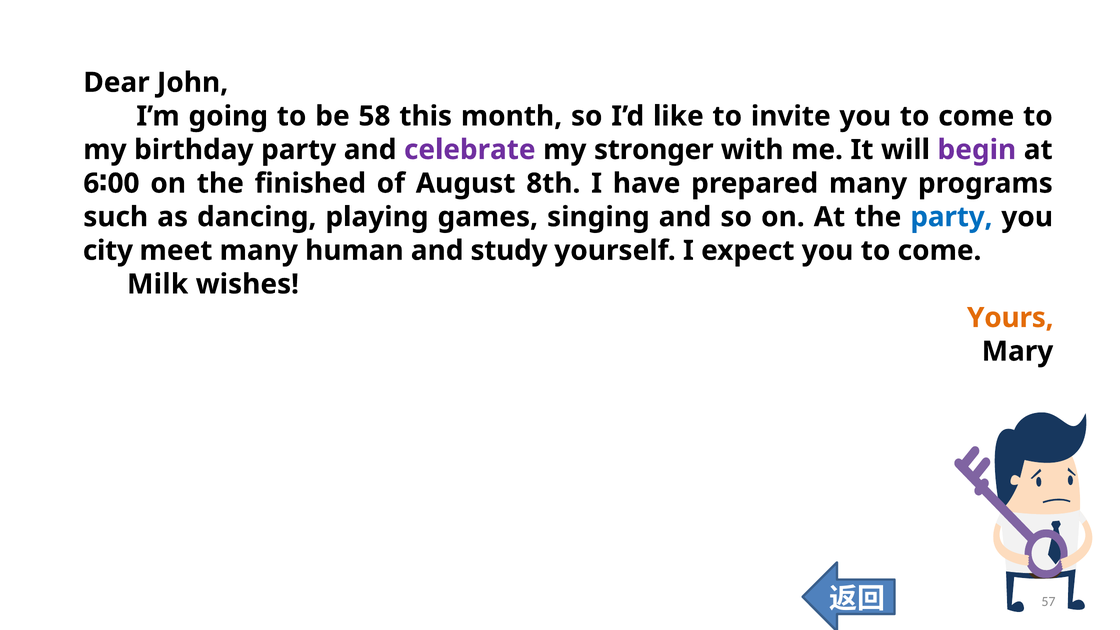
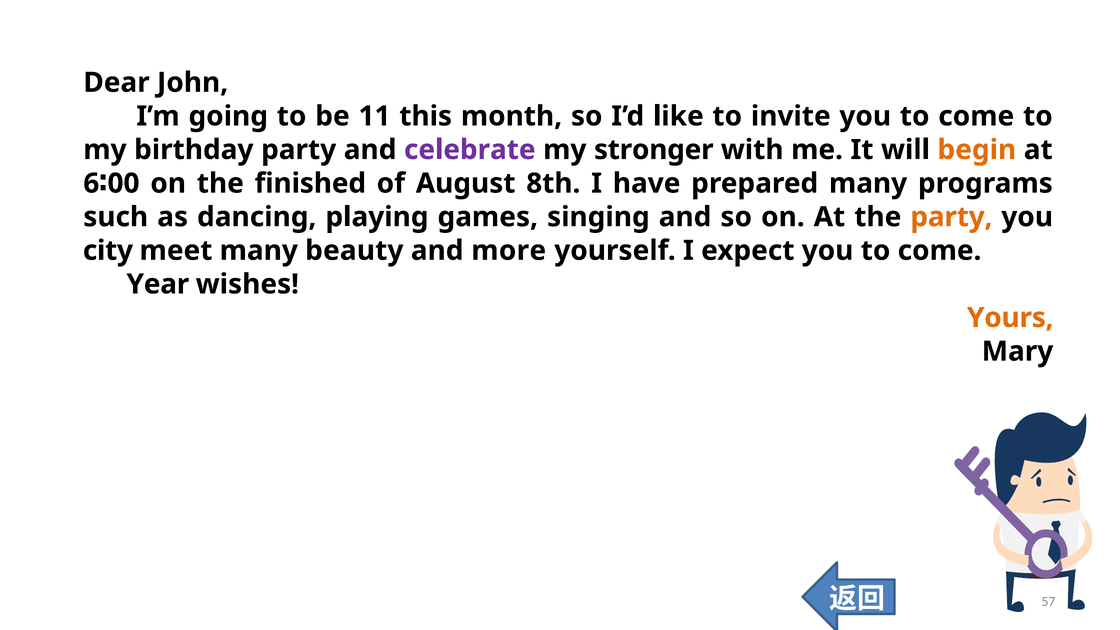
58: 58 -> 11 (374, 116)
begin colour: purple -> orange (977, 150)
party colour: blue -> orange (951, 217)
human: human -> beauty (354, 251)
study: study -> more (509, 251)
Milk: Milk -> Year (158, 284)
